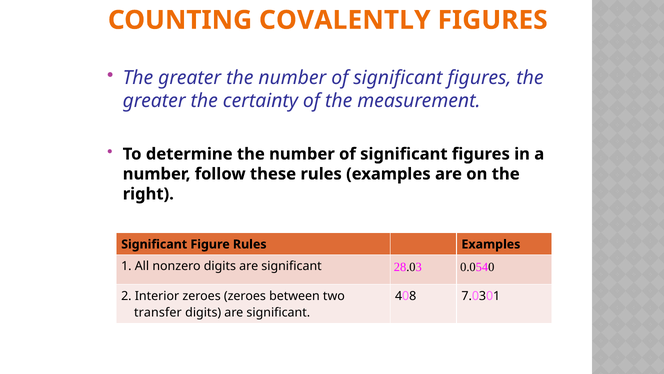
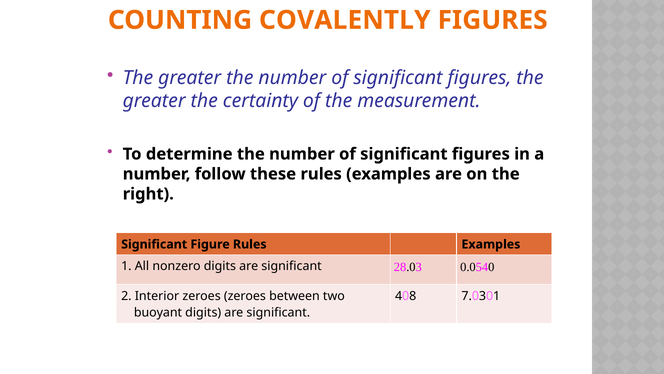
transfer: transfer -> buoyant (158, 312)
